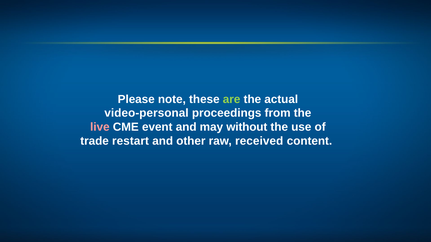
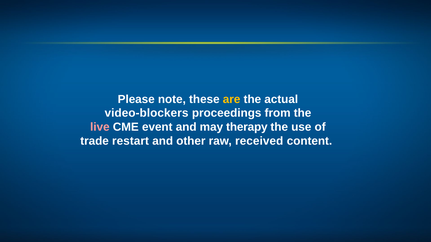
are colour: light green -> yellow (232, 99)
video-personal: video-personal -> video-blockers (147, 113)
without: without -> therapy (247, 127)
